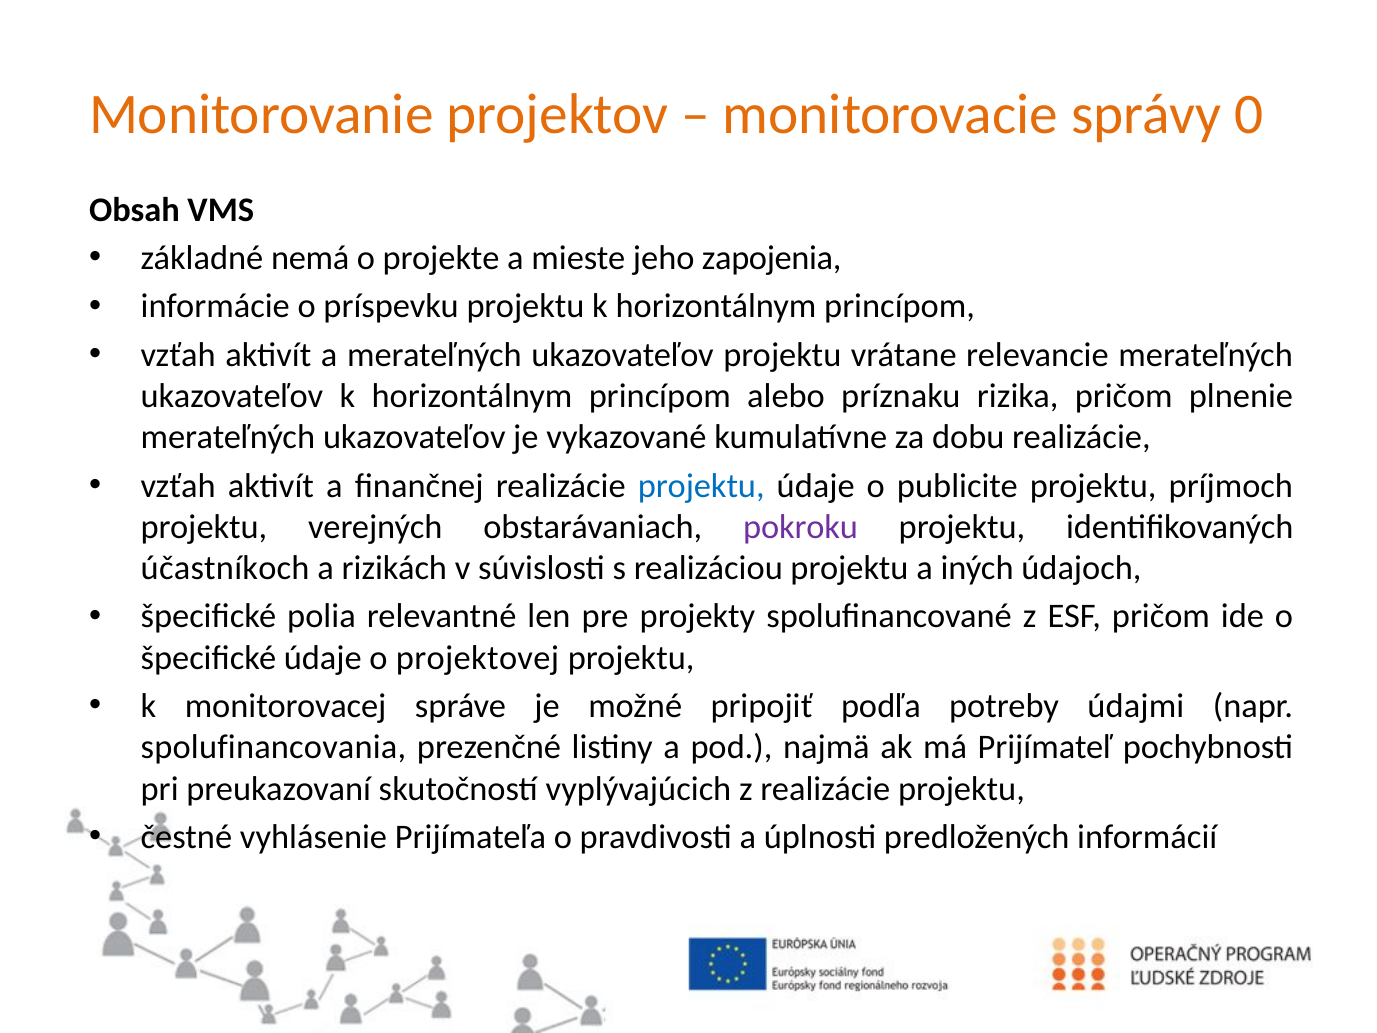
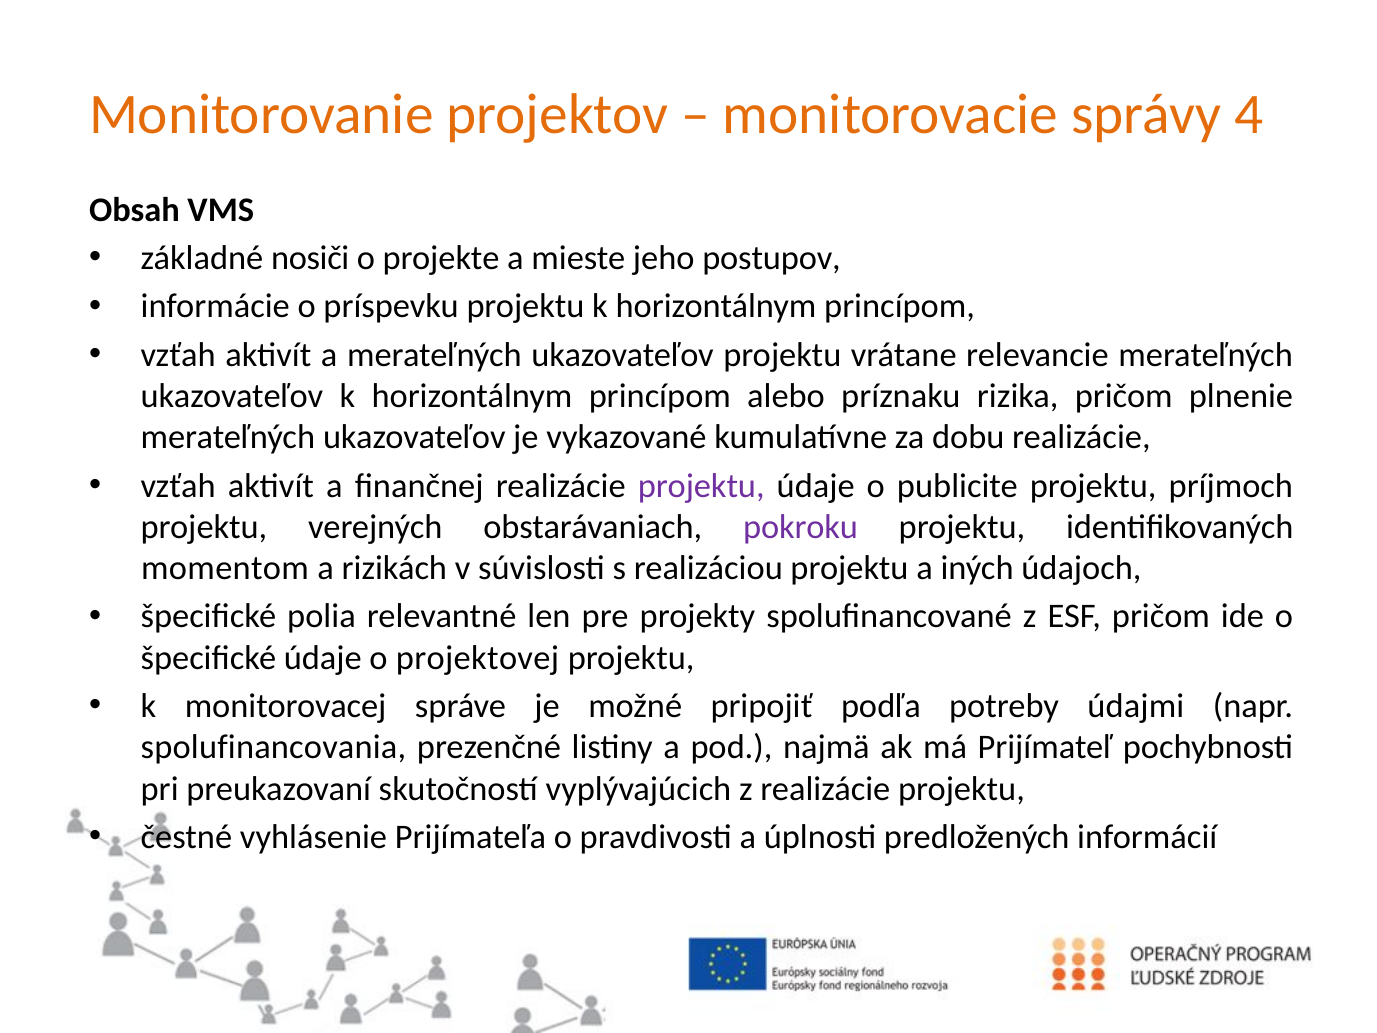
0: 0 -> 4 (1249, 115)
nemá: nemá -> nosiči (310, 258)
zapojenia: zapojenia -> postupov (772, 258)
projektu colour: blue -> purple (701, 486)
účastníkoch: účastníkoch -> momentom (225, 568)
